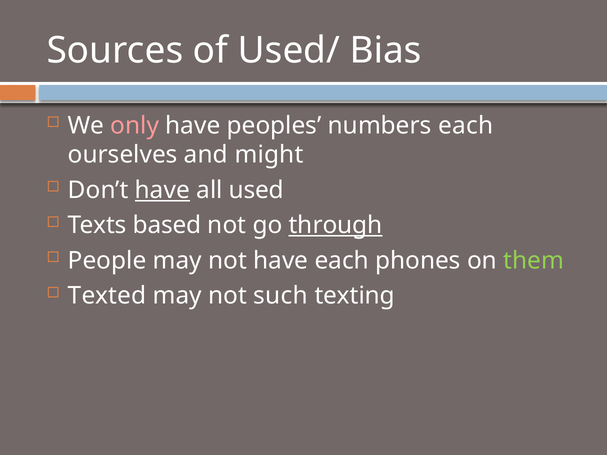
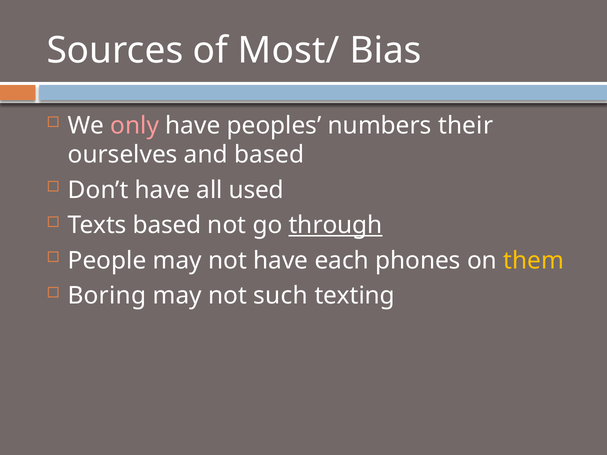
Used/: Used/ -> Most/ (289, 51)
numbers each: each -> their (466, 126)
and might: might -> based (269, 155)
have underline: present -> none (162, 190)
them colour: light green -> yellow (534, 261)
Texted: Texted -> Boring (107, 296)
